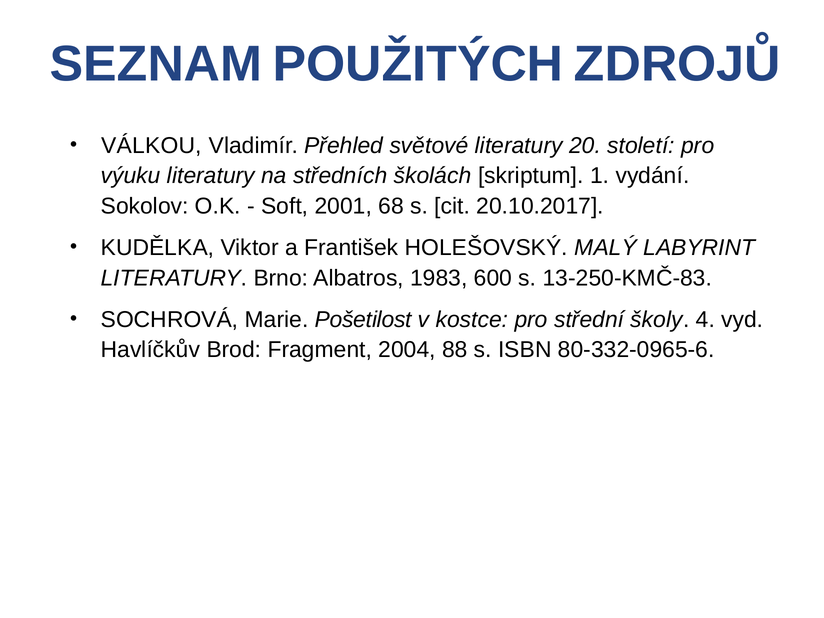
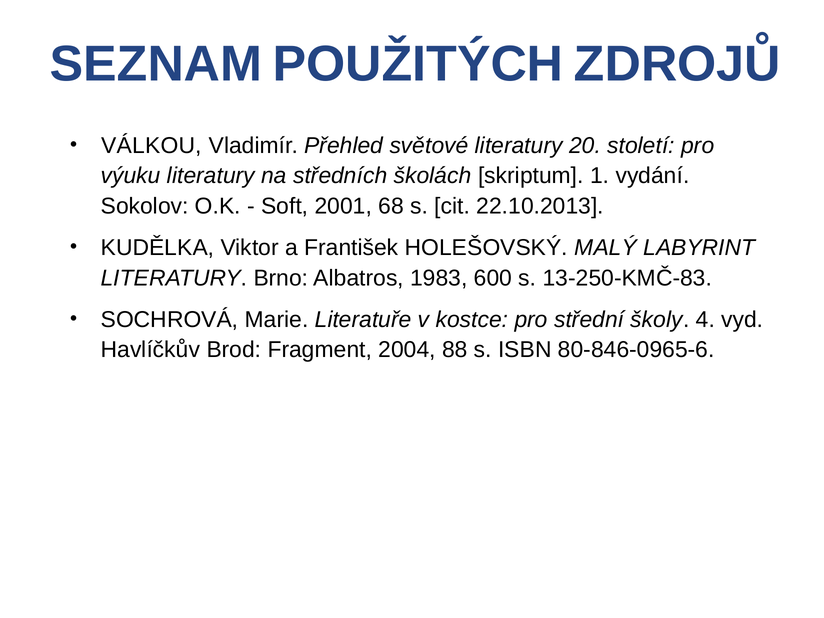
20.10.2017: 20.10.2017 -> 22.10.2013 (540, 206)
Pošetilost: Pošetilost -> Literatuře (363, 320)
80-332-0965-6: 80-332-0965-6 -> 80-846-0965-6 (636, 350)
